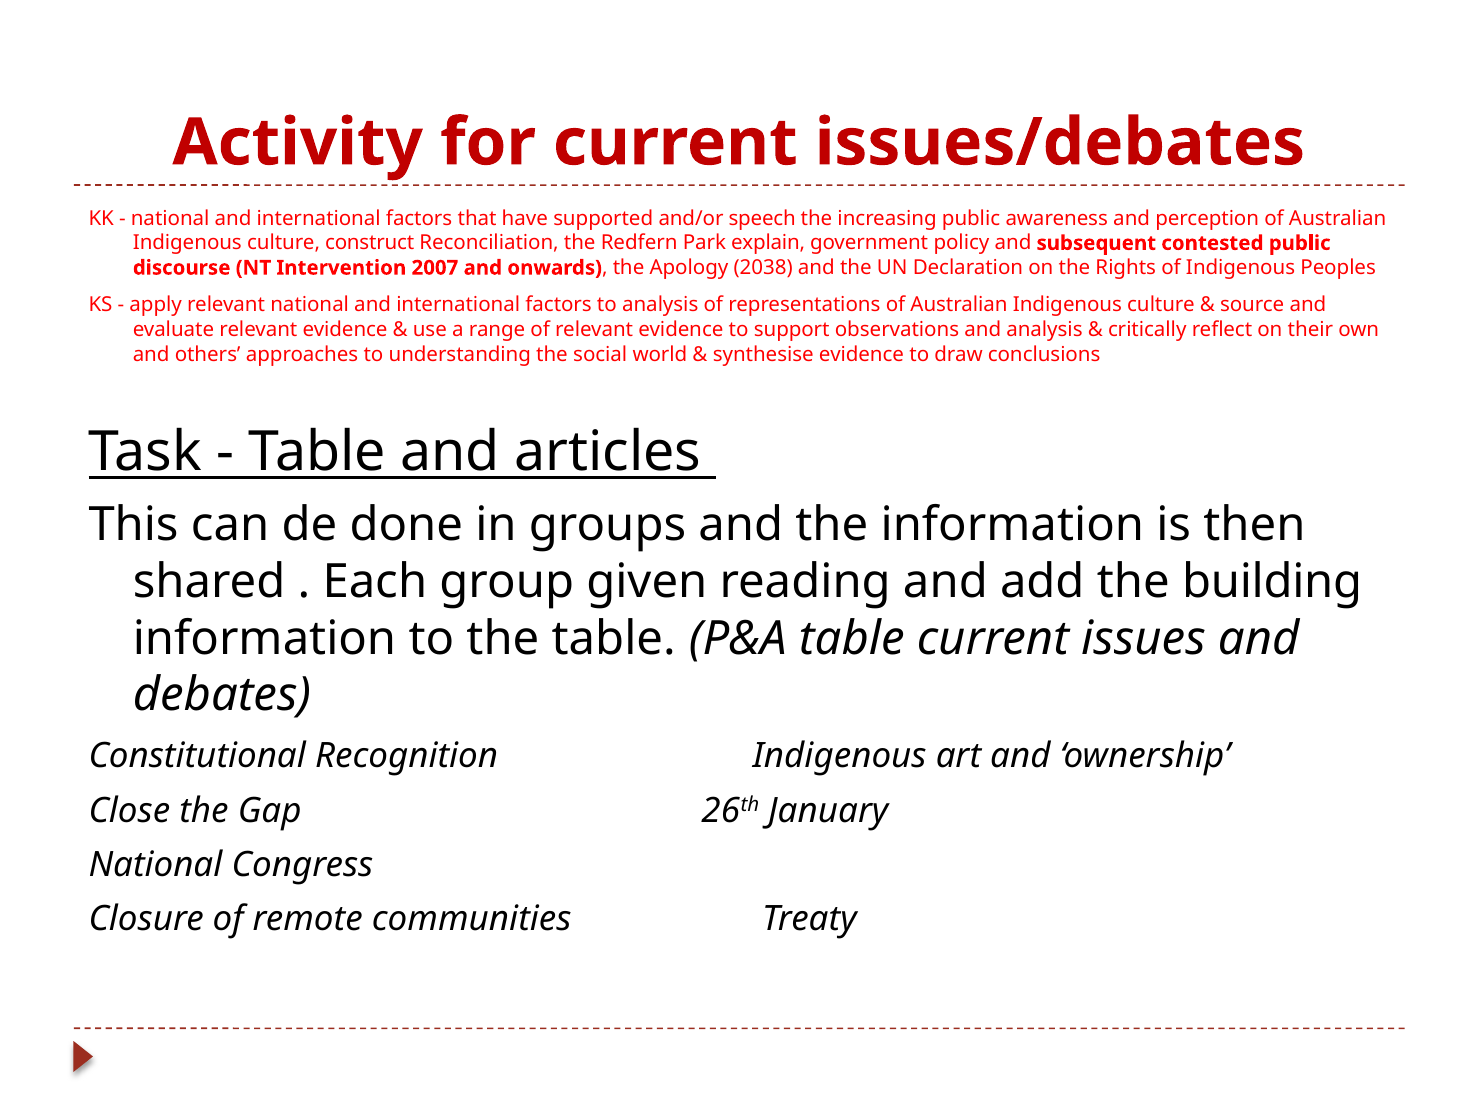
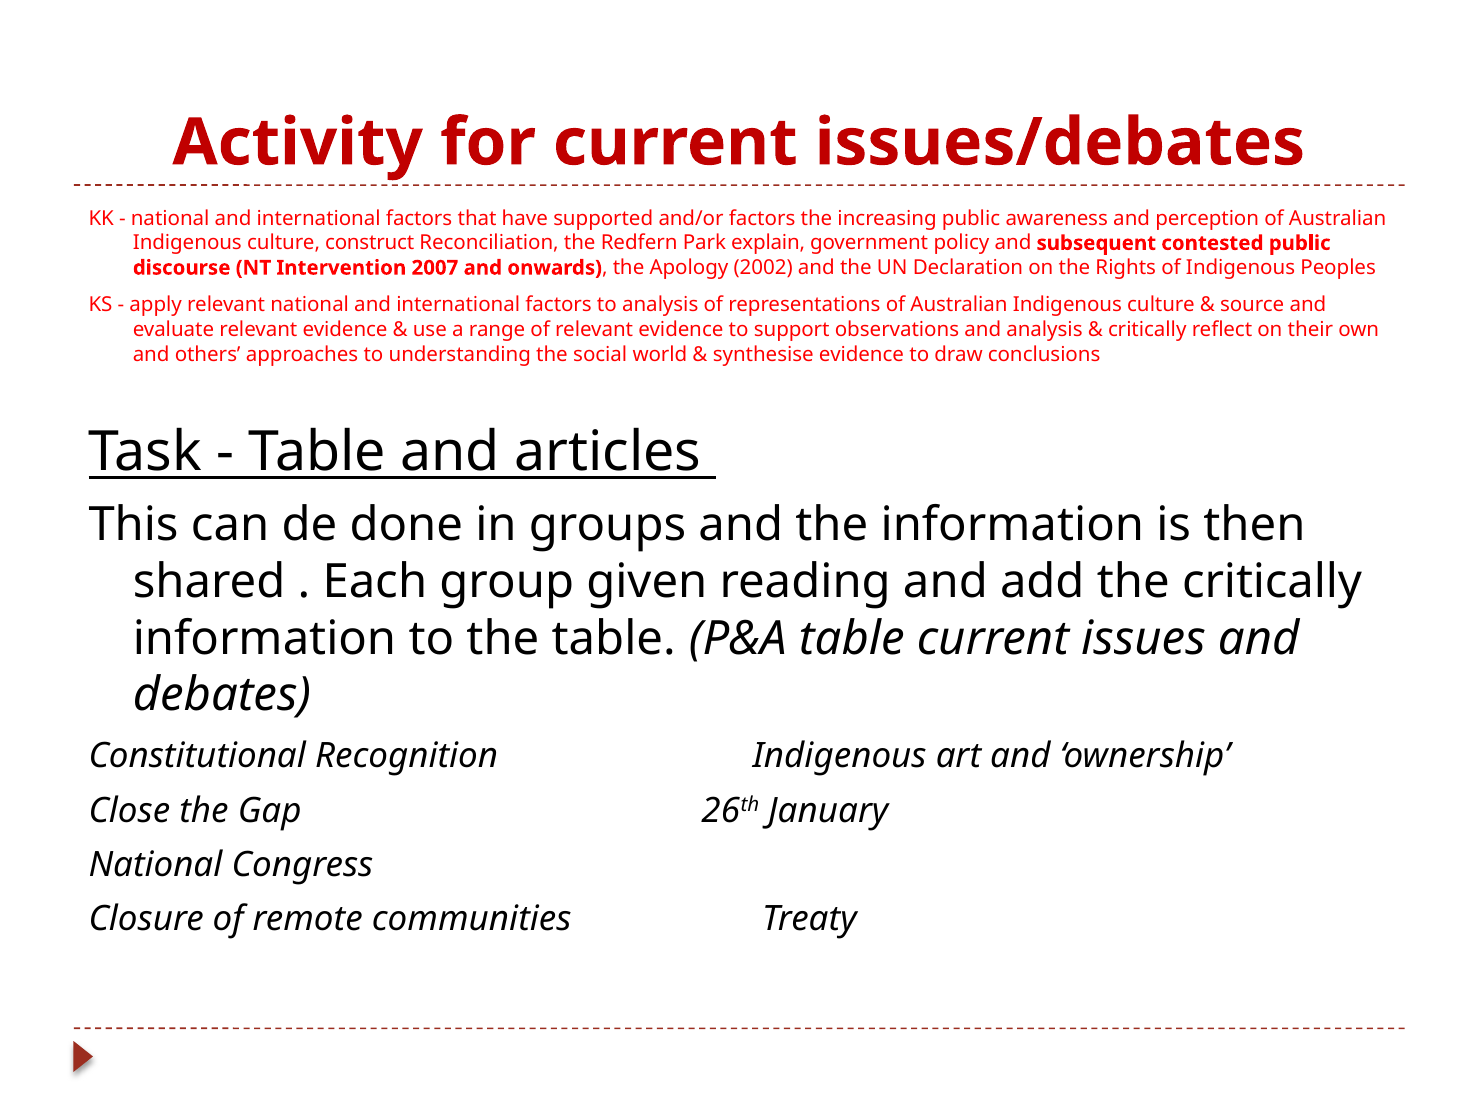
and/or speech: speech -> factors (762, 218)
2038: 2038 -> 2002 (763, 268)
the building: building -> critically (1272, 582)
